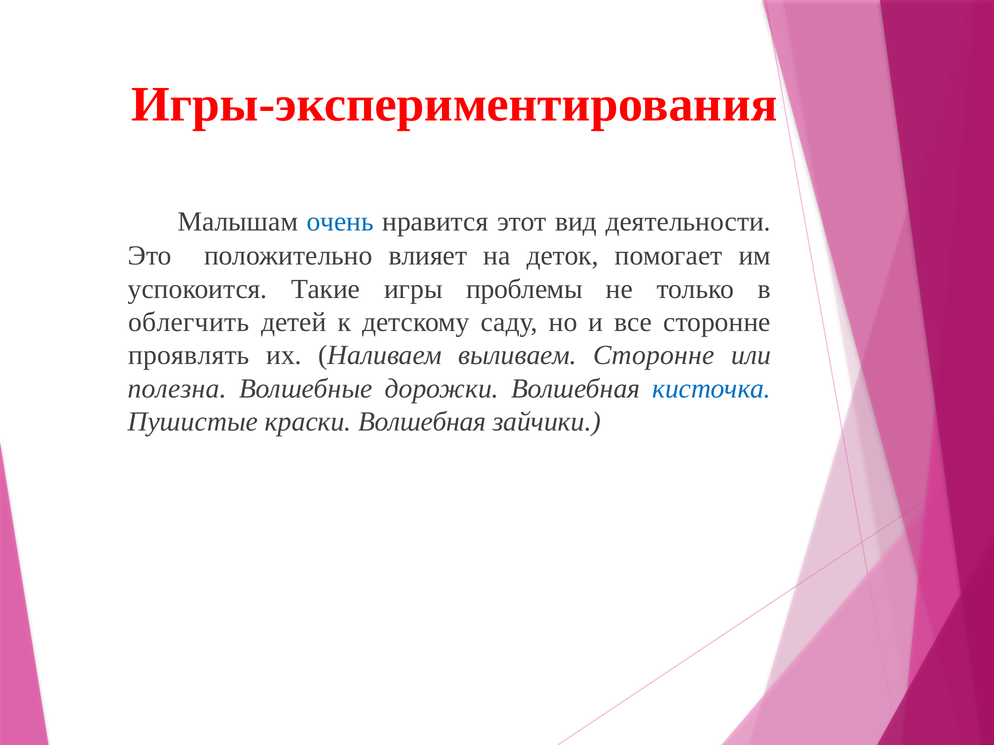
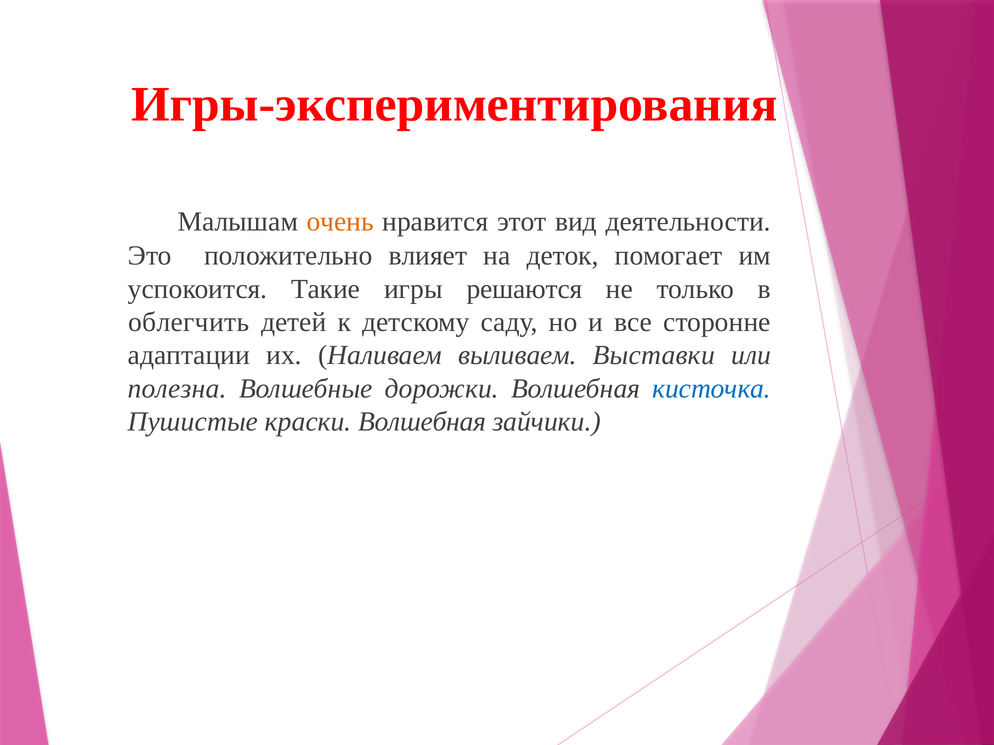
очень colour: blue -> orange (340, 222)
проблемы: проблемы -> решаются (524, 289)
проявлять: проявлять -> адаптации (189, 356)
выливаем Сторонне: Сторонне -> Выставки (654, 356)
